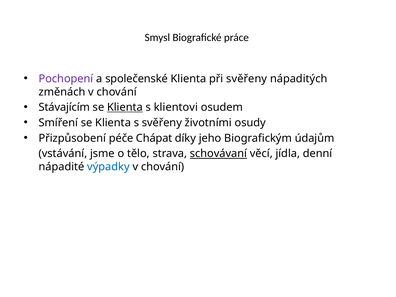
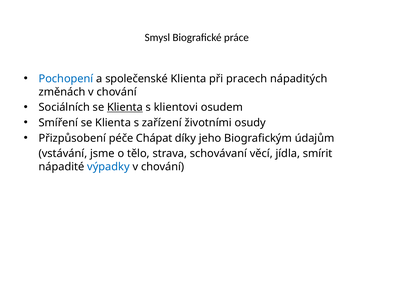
Pochopení colour: purple -> blue (66, 79)
při svěřeny: svěřeny -> pracech (247, 79)
Stávajícím: Stávajícím -> Sociálních (64, 107)
s svěřeny: svěřeny -> zařízení (162, 123)
schovávaní underline: present -> none (218, 154)
denní: denní -> smírit (318, 154)
